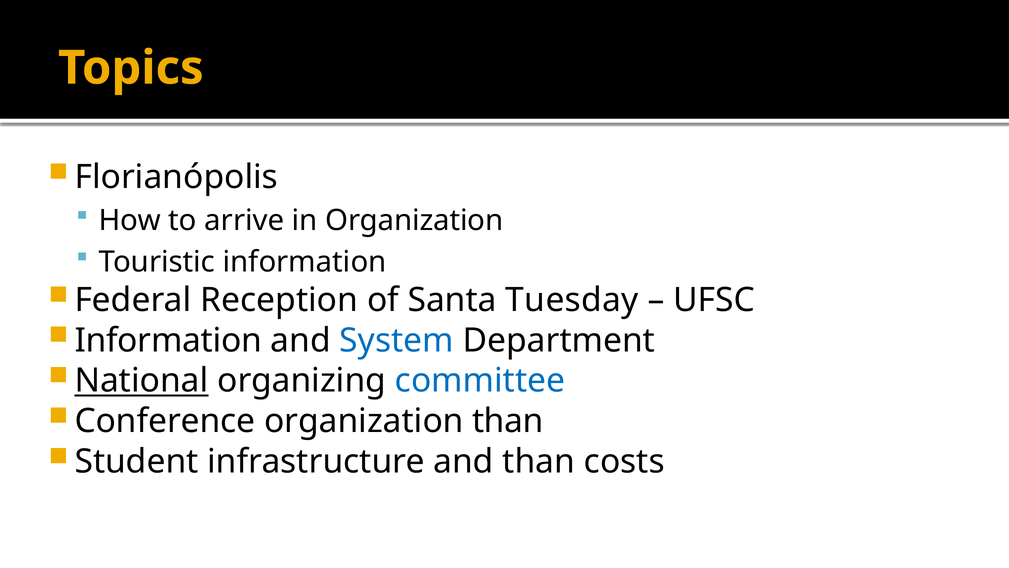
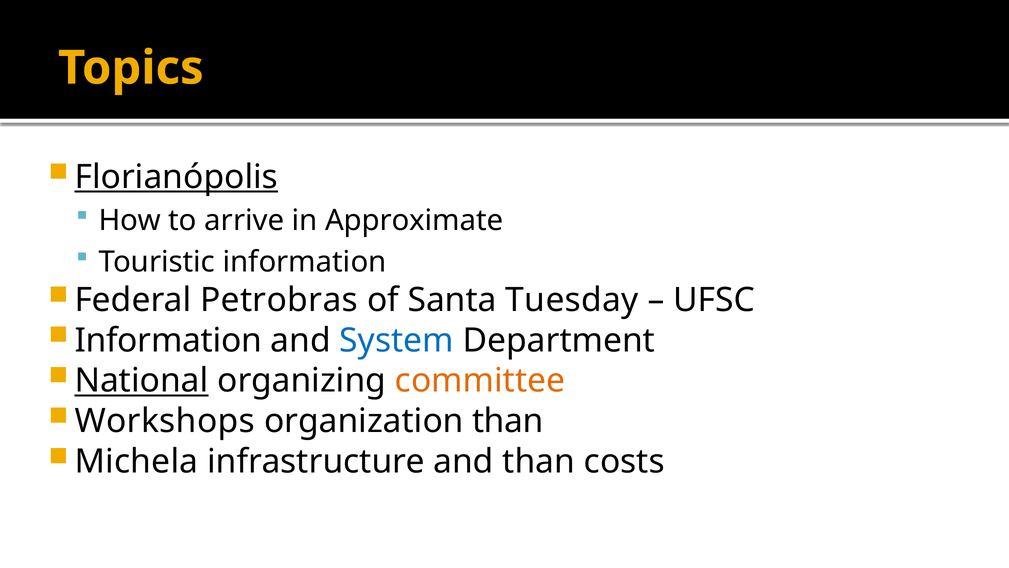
Florianópolis underline: none -> present (176, 177)
in Organization: Organization -> Approximate (414, 220)
Reception: Reception -> Petrobras (279, 300)
committee colour: blue -> orange (480, 381)
Conference: Conference -> Workshops (165, 421)
Student: Student -> Michela (136, 461)
